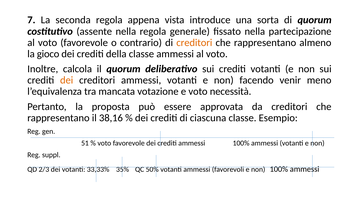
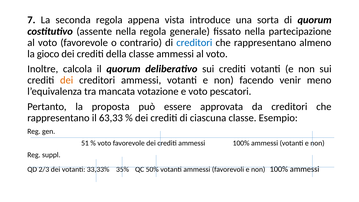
creditori colour: orange -> blue (194, 43)
necessità: necessità -> pescatori (231, 91)
38,16: 38,16 -> 63,33 (111, 118)
